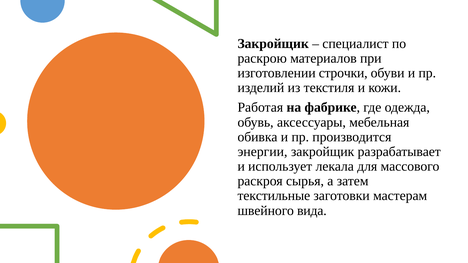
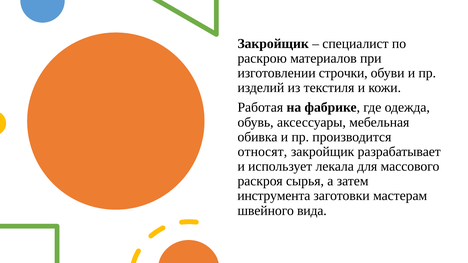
энергии: энергии -> относят (262, 152)
текстильные: текстильные -> инструмента (274, 196)
